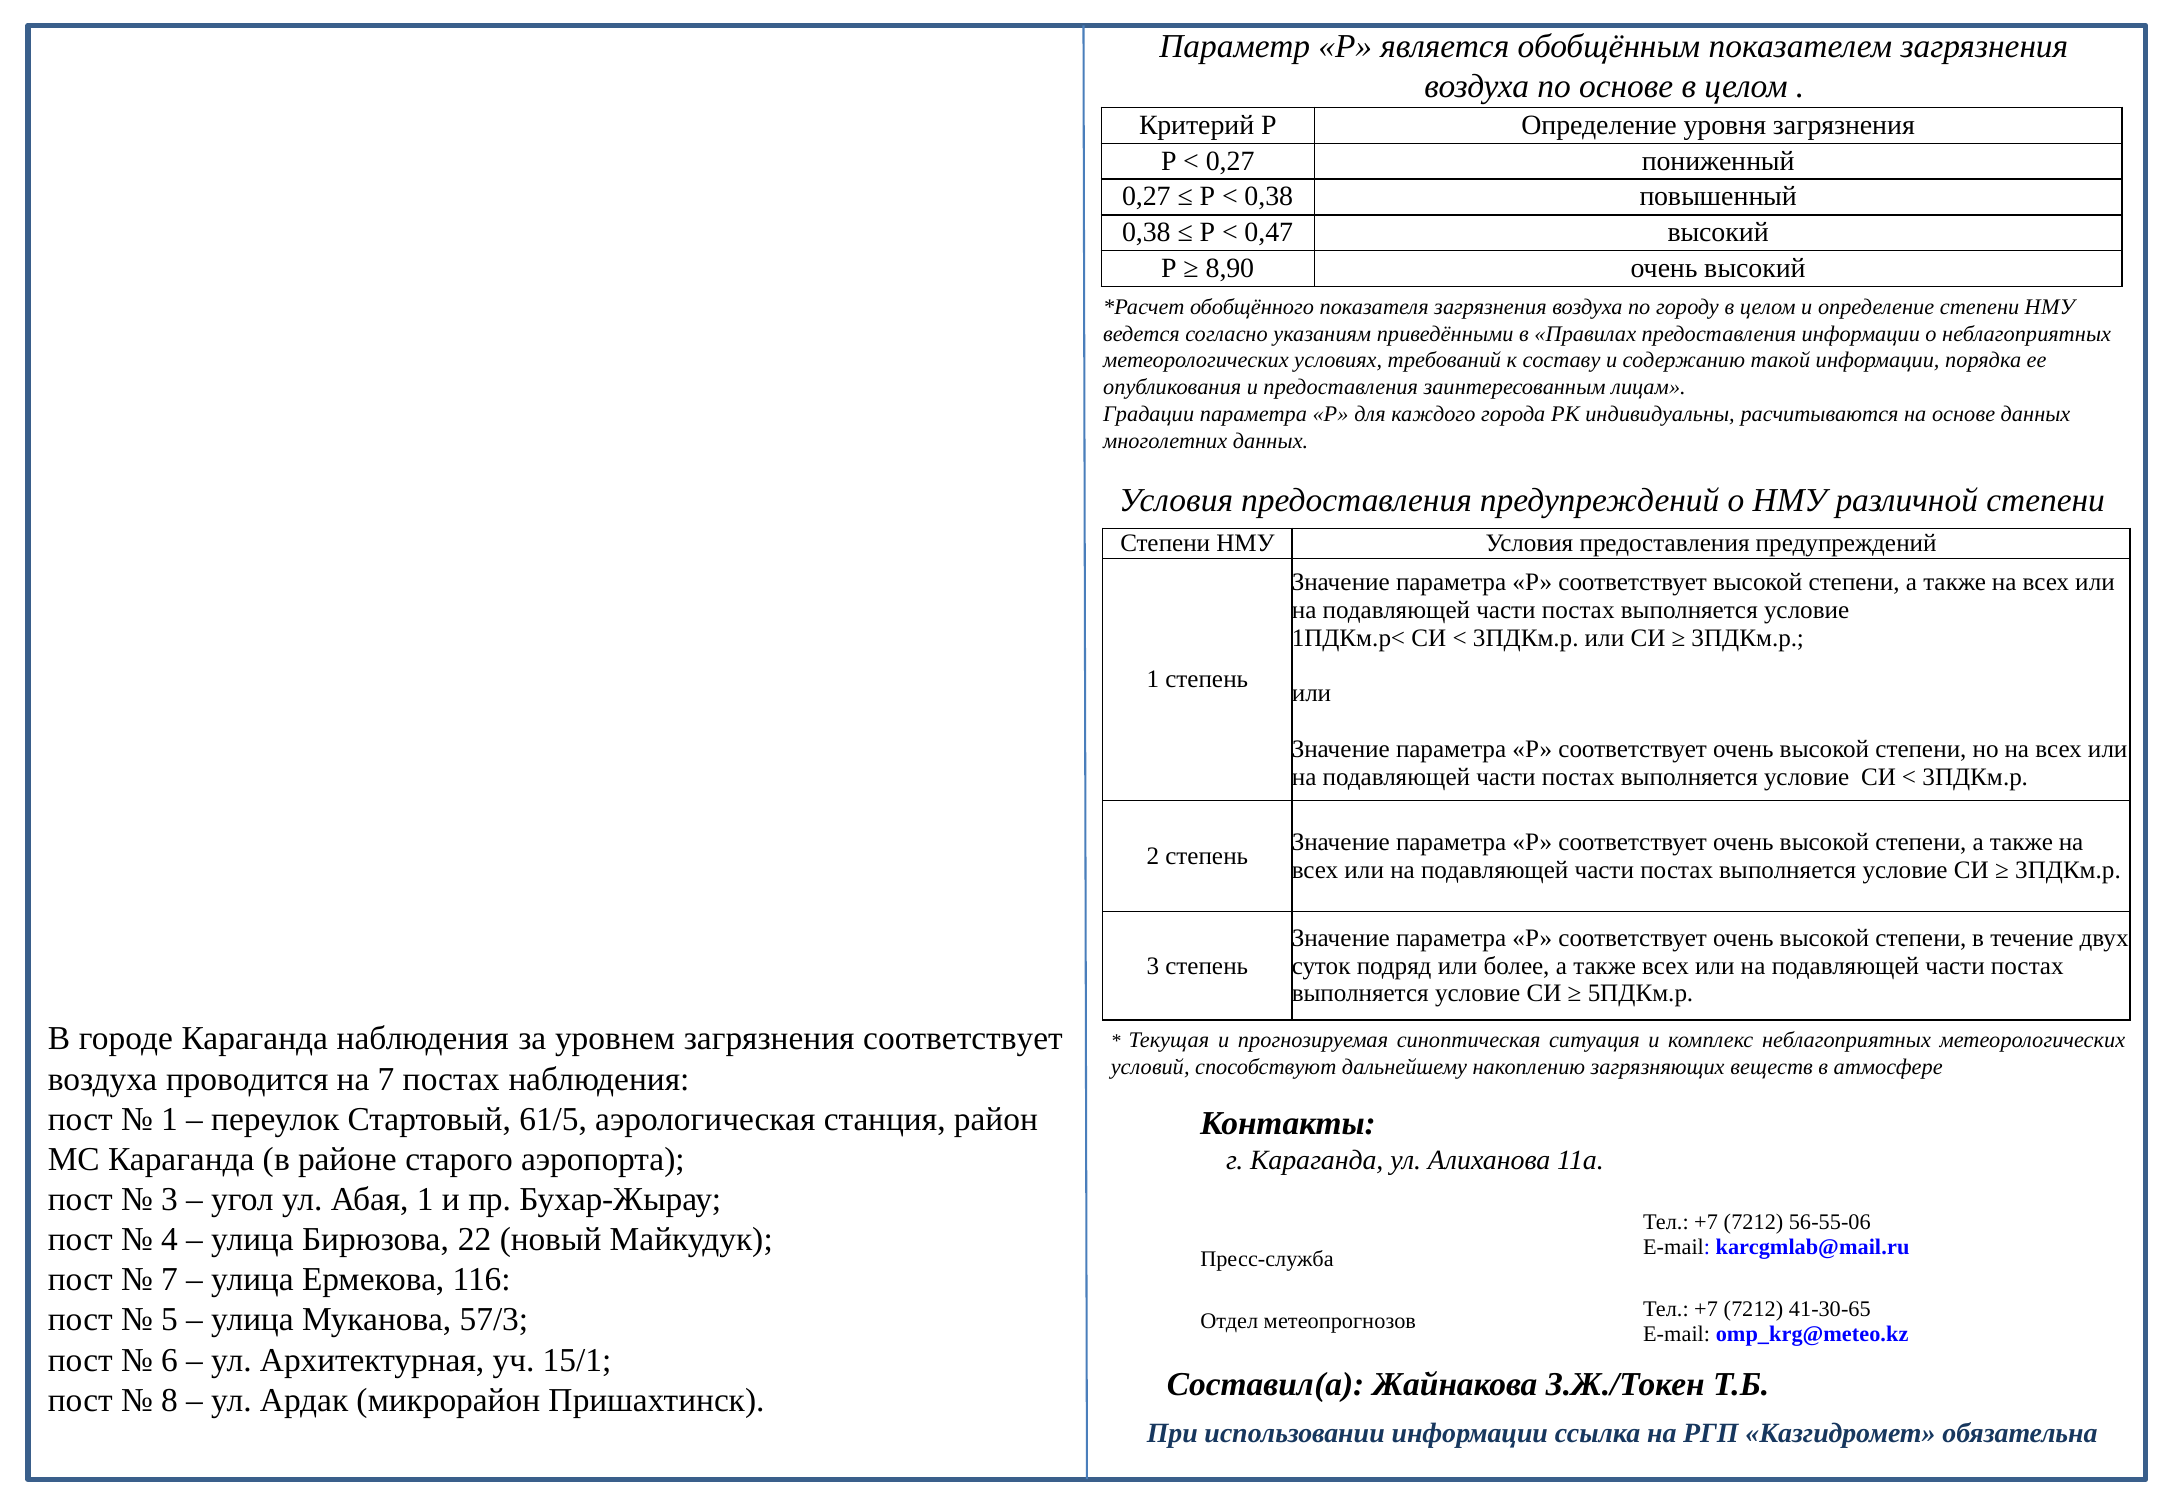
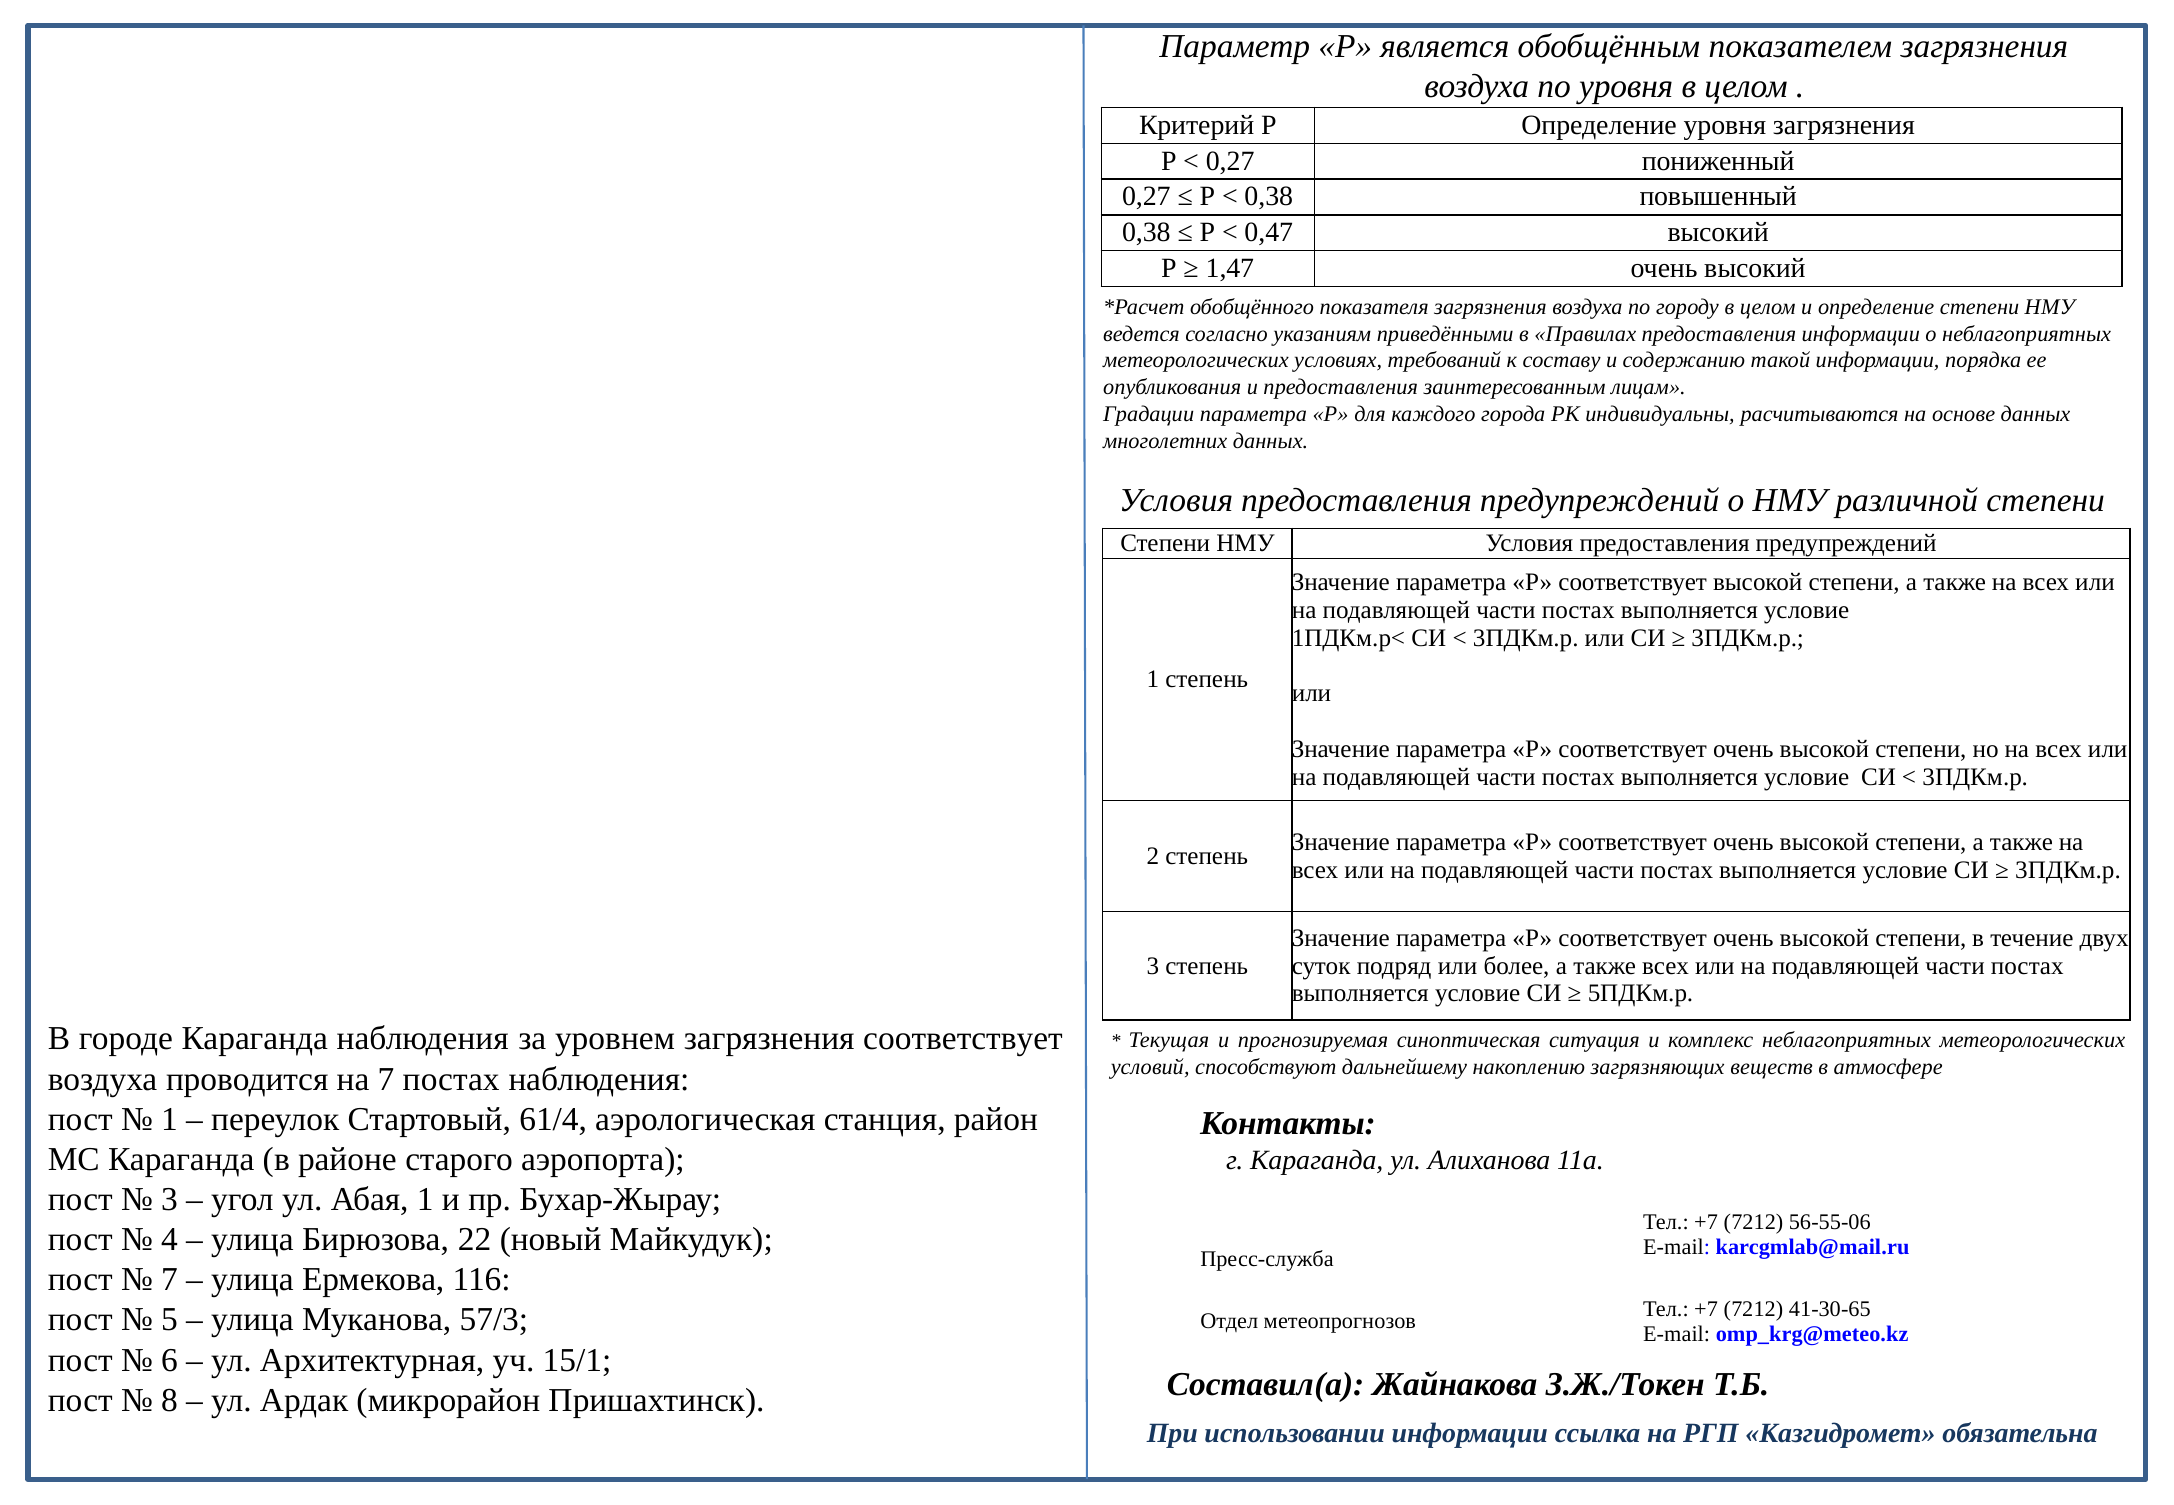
по основе: основе -> уровня (1626, 86)
8,90: 8,90 -> 1,47 (1230, 269)
61/5: 61/5 -> 61/4 (553, 1119)
